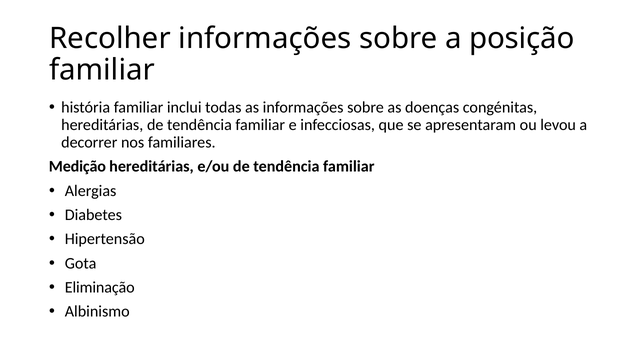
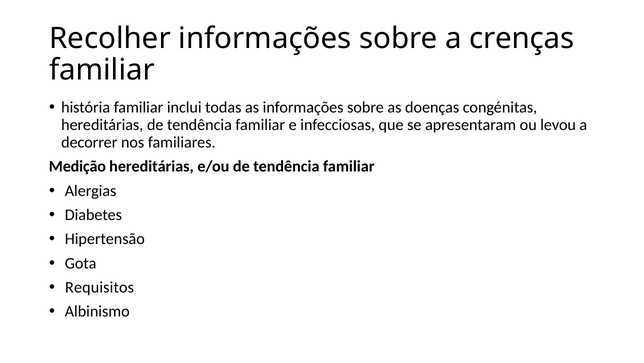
posição: posição -> crenças (522, 38)
Eliminação: Eliminação -> Requisitos (100, 287)
